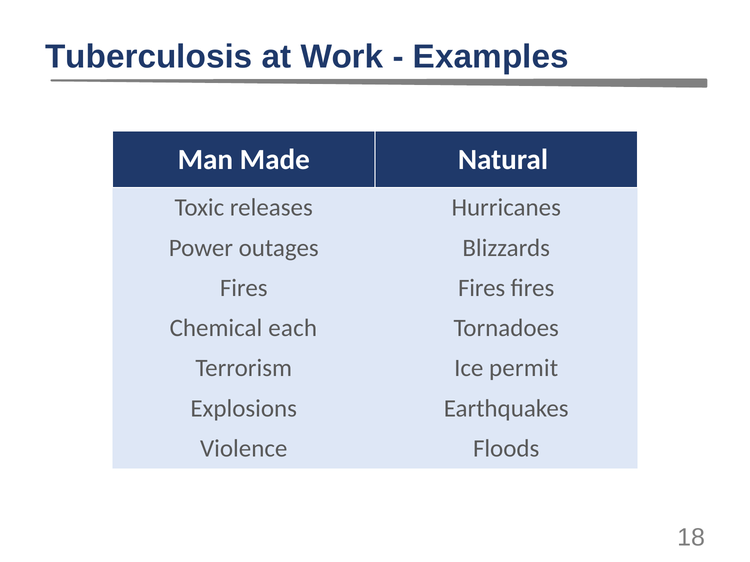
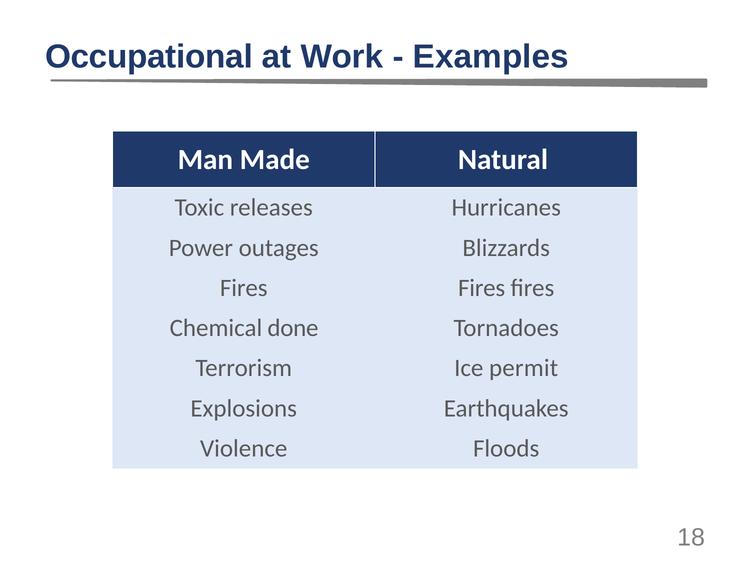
Tuberculosis: Tuberculosis -> Occupational (149, 57)
each: each -> done (293, 328)
